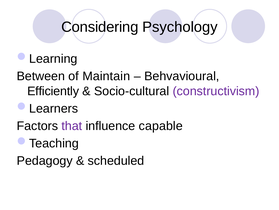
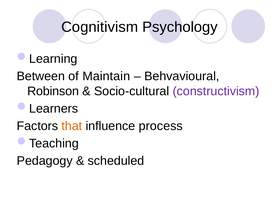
Considering: Considering -> Cognitivism (100, 27)
Efficiently: Efficiently -> Robinson (53, 91)
that colour: purple -> orange (72, 126)
capable: capable -> process (161, 126)
